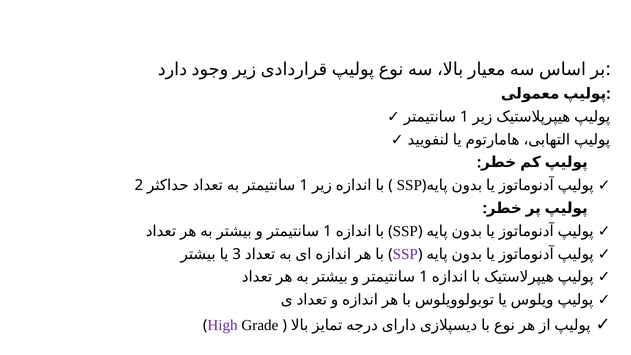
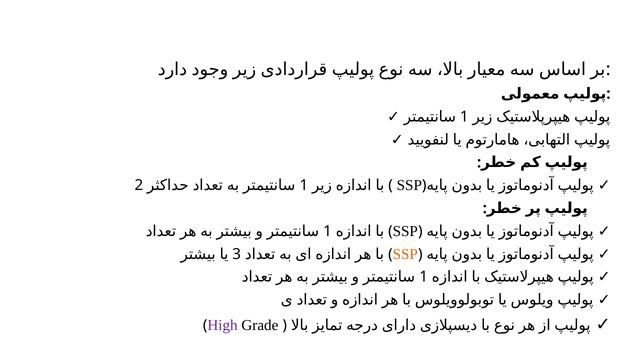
SSP colour: purple -> orange (405, 254)
